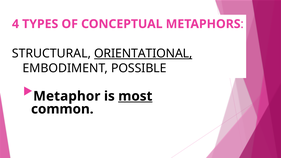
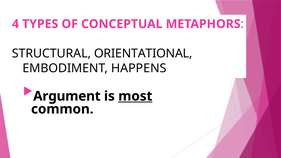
ORIENTATIONAL underline: present -> none (143, 54)
POSSIBLE: POSSIBLE -> HAPPENS (139, 68)
Metaphor: Metaphor -> Argument (67, 96)
